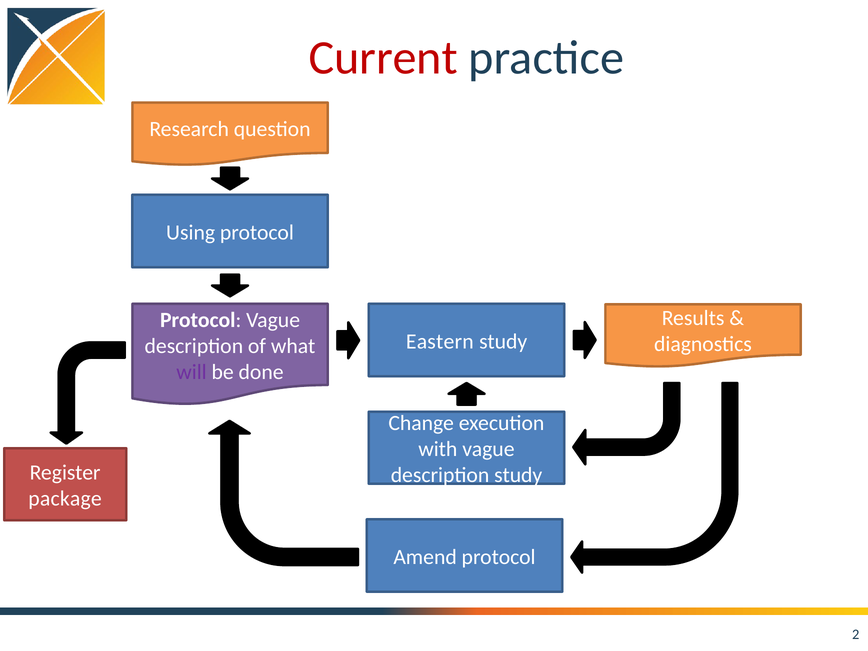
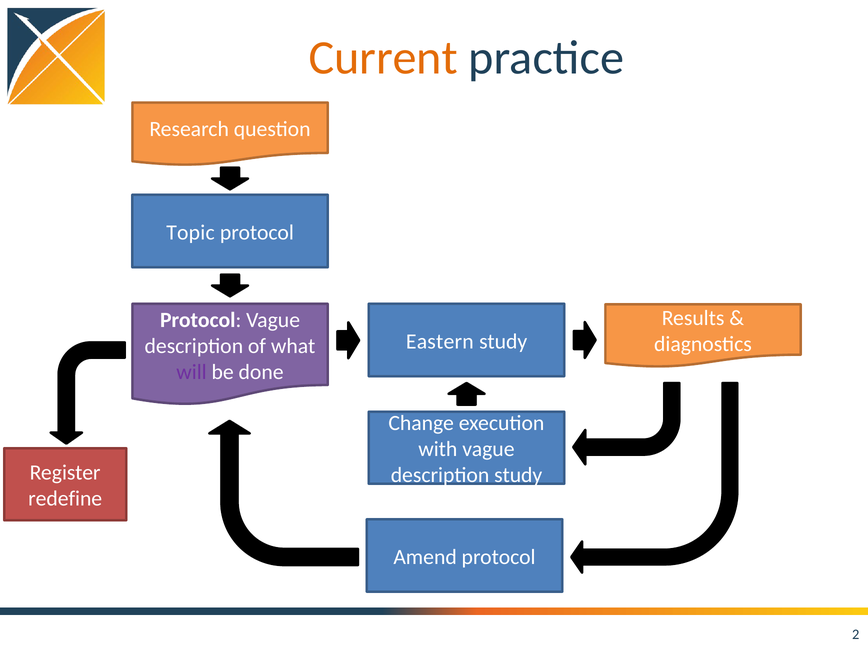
Current colour: red -> orange (383, 58)
Using: Using -> Topic (191, 233)
package: package -> redefine (65, 499)
